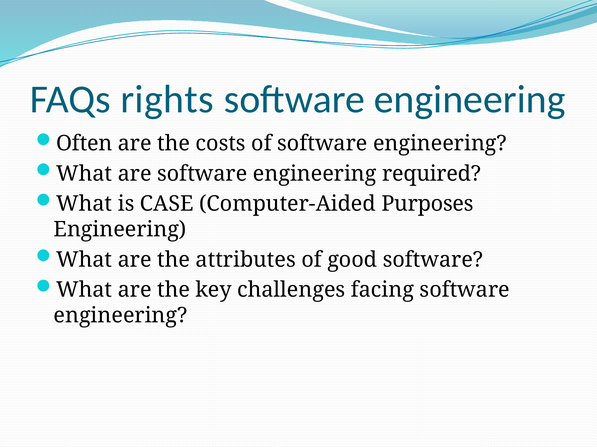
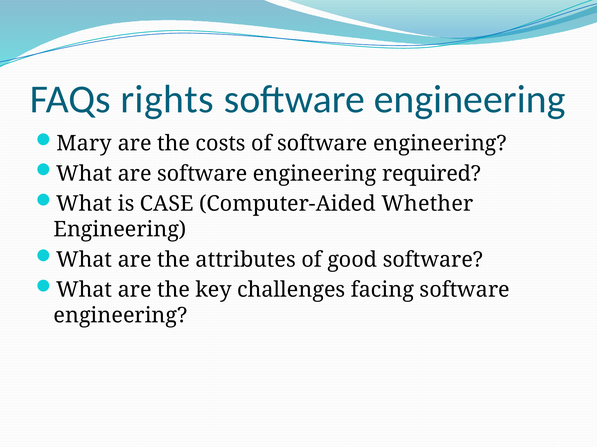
Often: Often -> Mary (84, 144)
Purposes: Purposes -> Whether (427, 204)
